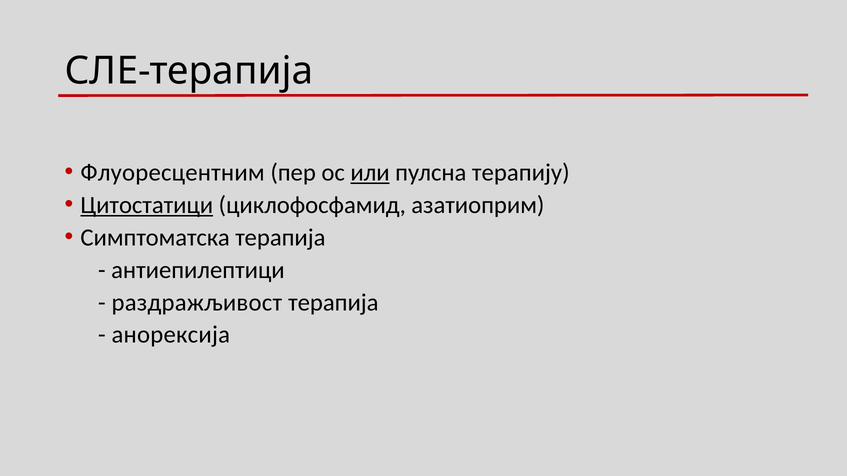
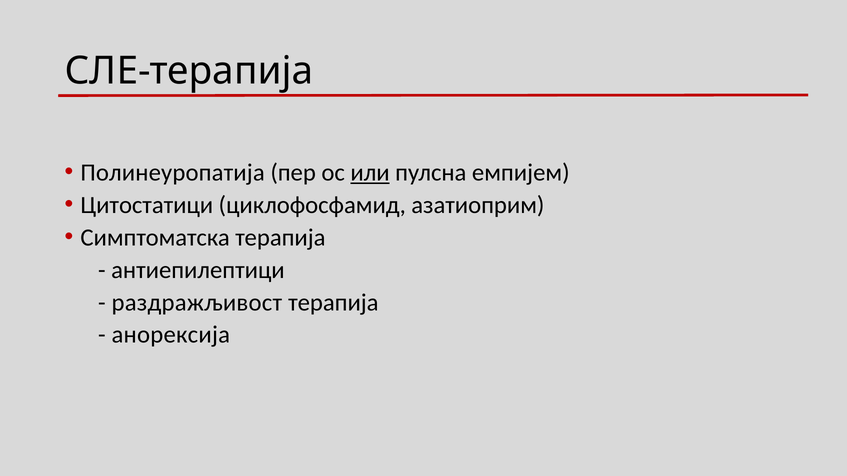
Флуоресцентним: Флуоресцентним -> Полинеуропатија (173, 173)
терапију: терапију -> емпијем (521, 173)
Цитостатици underline: present -> none (147, 205)
